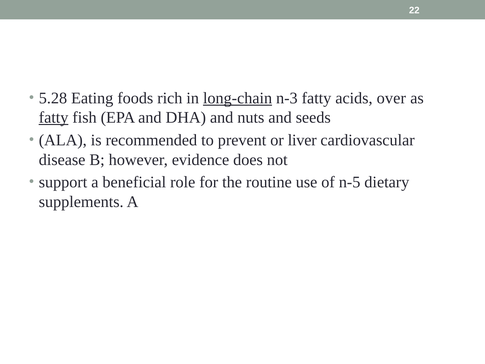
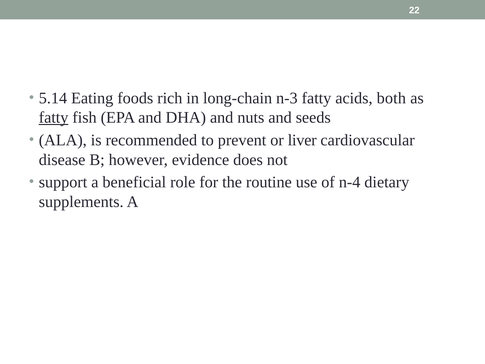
5.28: 5.28 -> 5.14 (53, 98)
long-chain underline: present -> none (238, 98)
over: over -> both (391, 98)
n-5: n-5 -> n-4 (350, 182)
